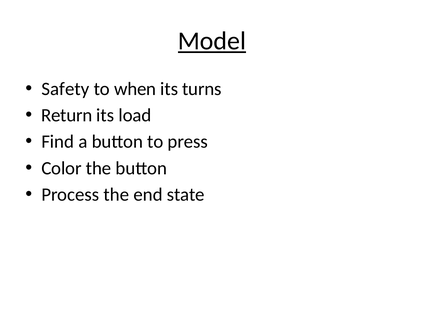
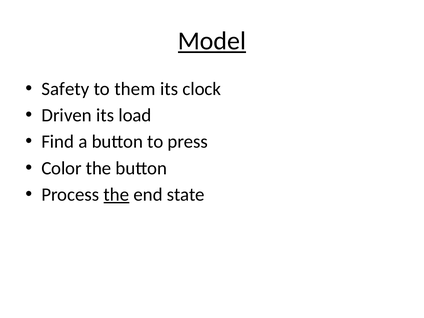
when: when -> them (135, 89)
turns: turns -> clock (202, 89)
Return: Return -> Driven (67, 115)
the underline: none -> present (116, 195)
